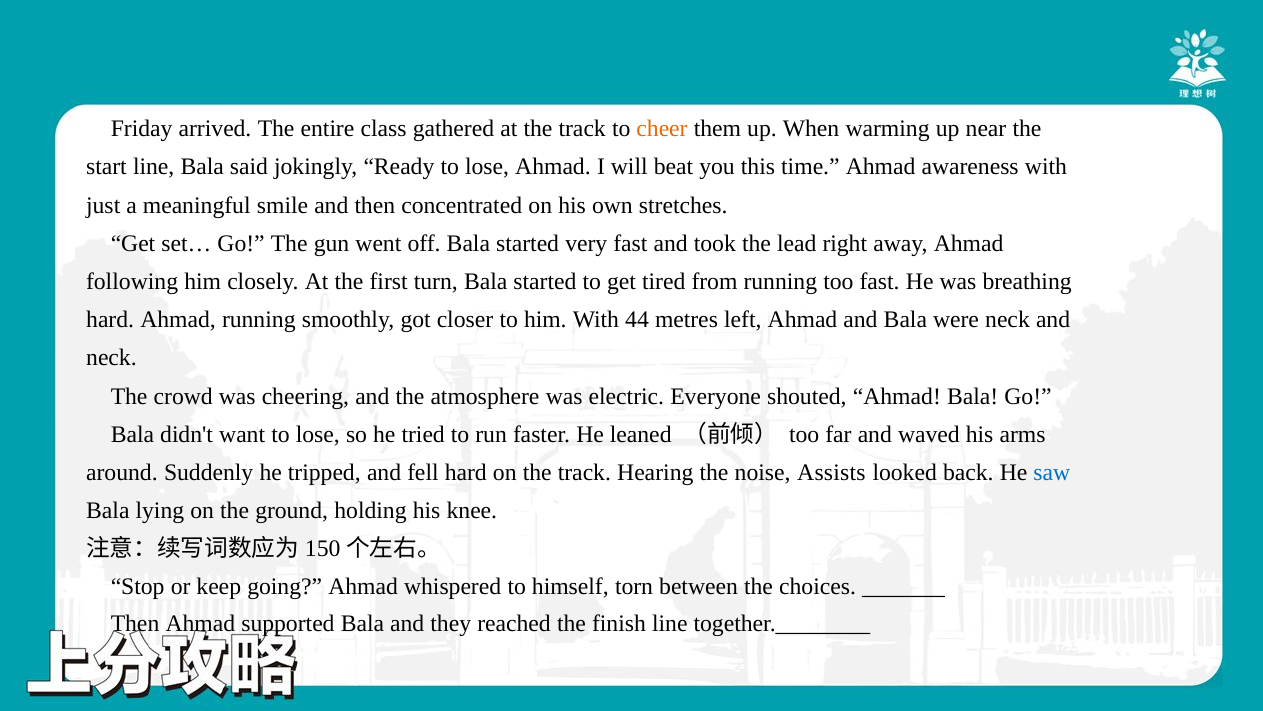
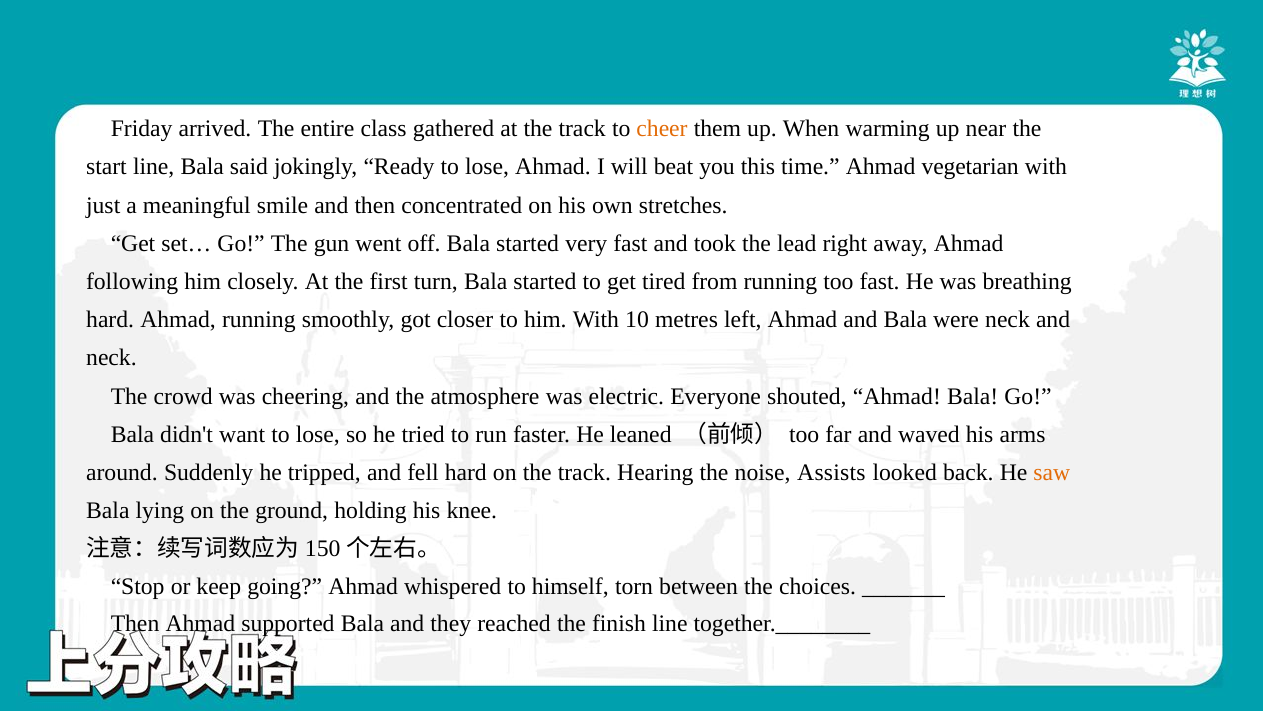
awareness: awareness -> vegetarian (970, 167)
44: 44 -> 10 (637, 320)
saw colour: blue -> orange (1052, 472)
